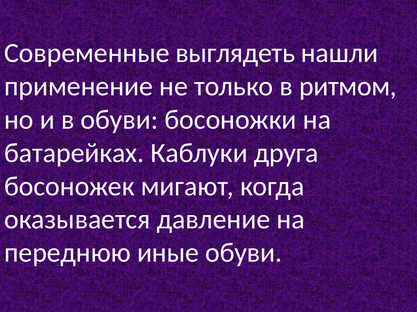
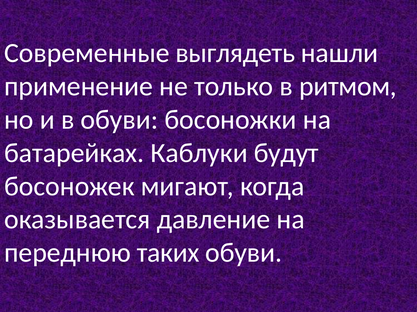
друга: друга -> будут (286, 153)
иные: иные -> таких (168, 253)
